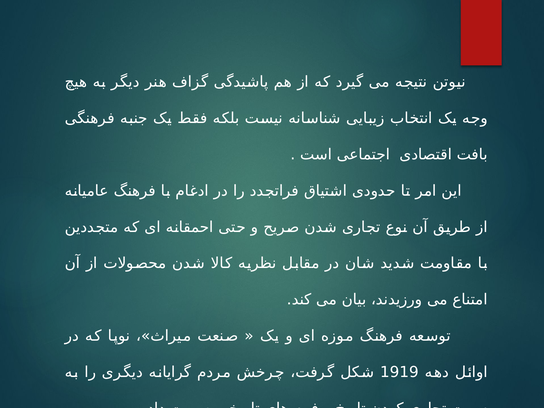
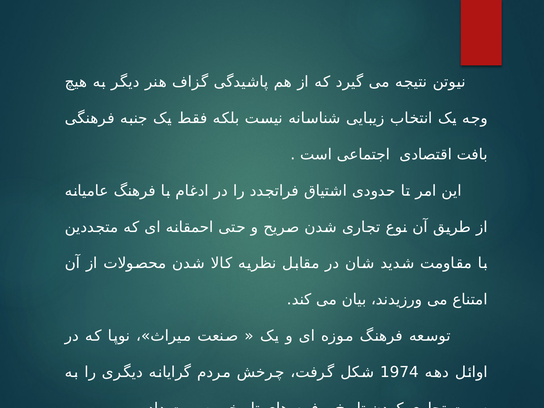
1919: 1919 -> 1974 (400, 372)
